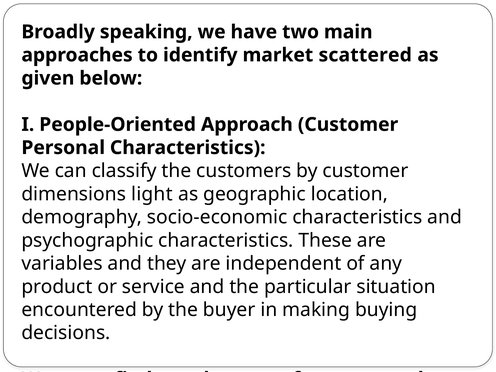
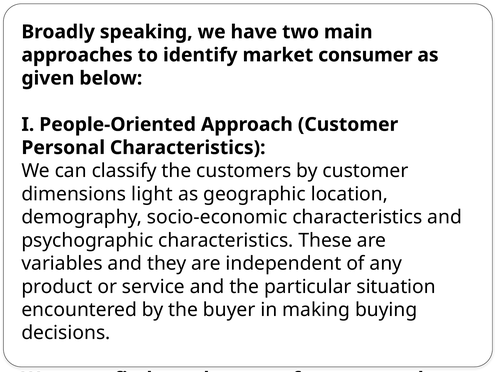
scattered: scattered -> consumer (365, 55)
